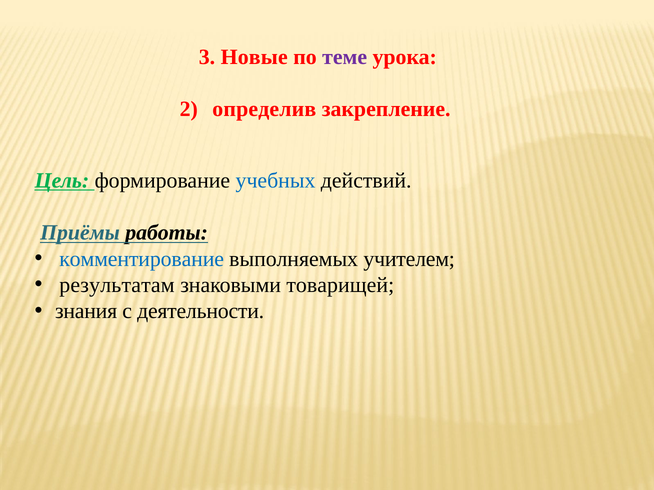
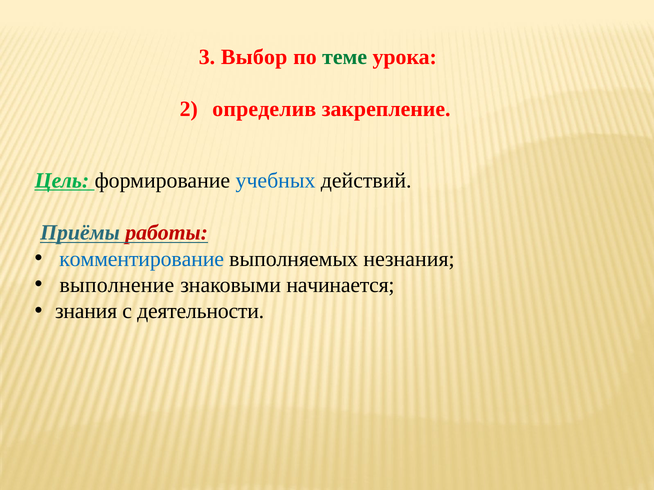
Новые: Новые -> Выбор (254, 57)
теме colour: purple -> green (345, 57)
работы colour: black -> red (167, 233)
учителем: учителем -> незнания (409, 259)
результатам: результатам -> выполнение (117, 285)
товарищей: товарищей -> начинается (340, 285)
